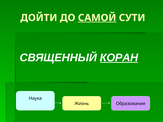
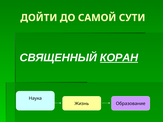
САМОЙ underline: present -> none (97, 18)
